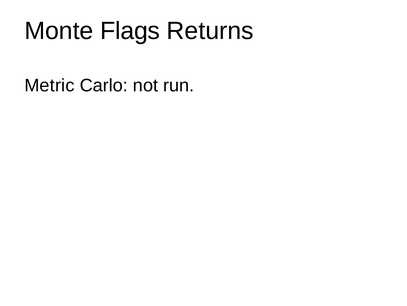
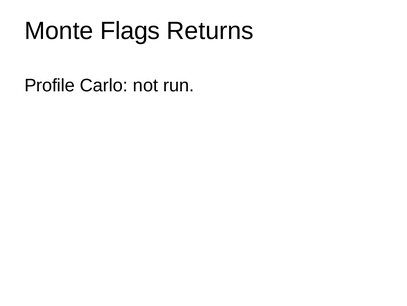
Metric: Metric -> Profile (50, 85)
